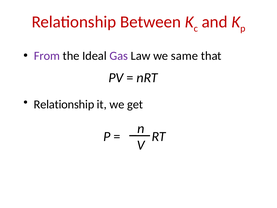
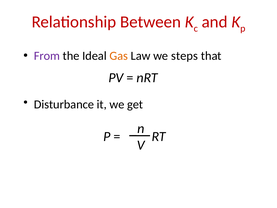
Gas colour: purple -> orange (119, 56)
same: same -> steps (184, 56)
Relationship: Relationship -> Disturbance (64, 104)
